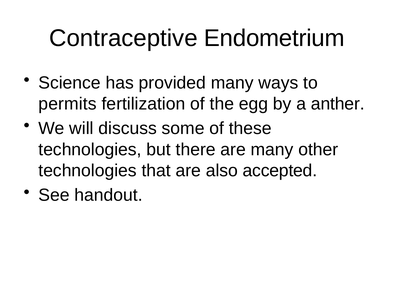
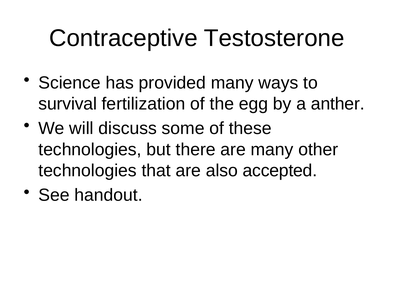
Endometrium: Endometrium -> Testosterone (274, 38)
permits: permits -> survival (68, 104)
